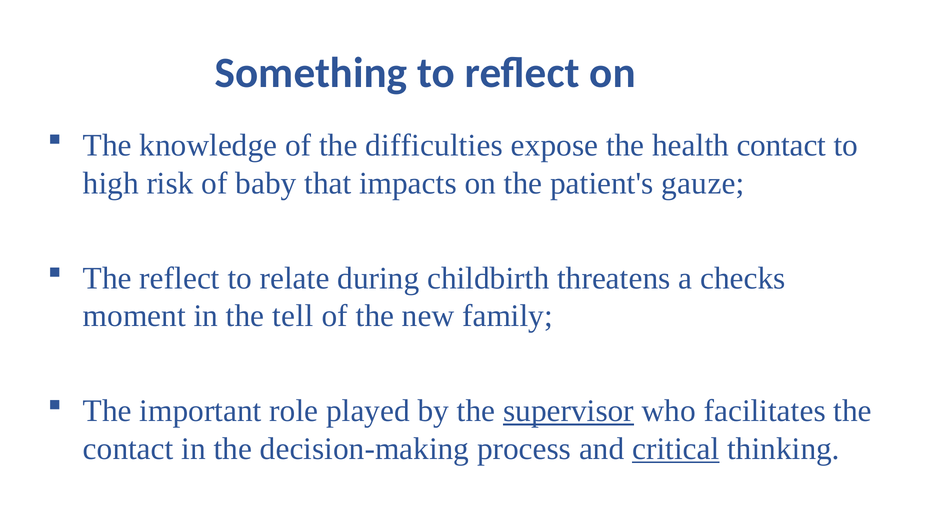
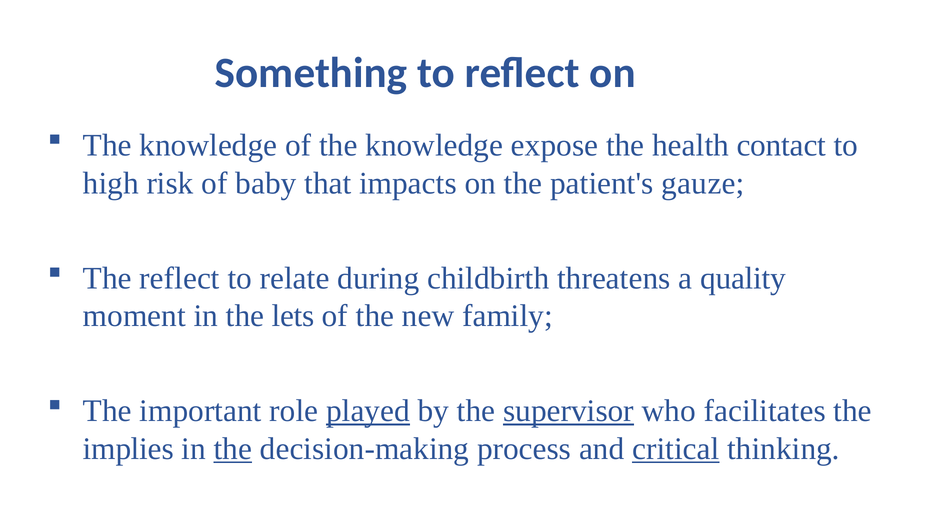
of the difficulties: difficulties -> knowledge (434, 146)
checks: checks -> quality (743, 278)
tell: tell -> lets (293, 316)
played underline: none -> present (368, 411)
contact: contact -> implies (128, 449)
the underline: none -> present (233, 449)
